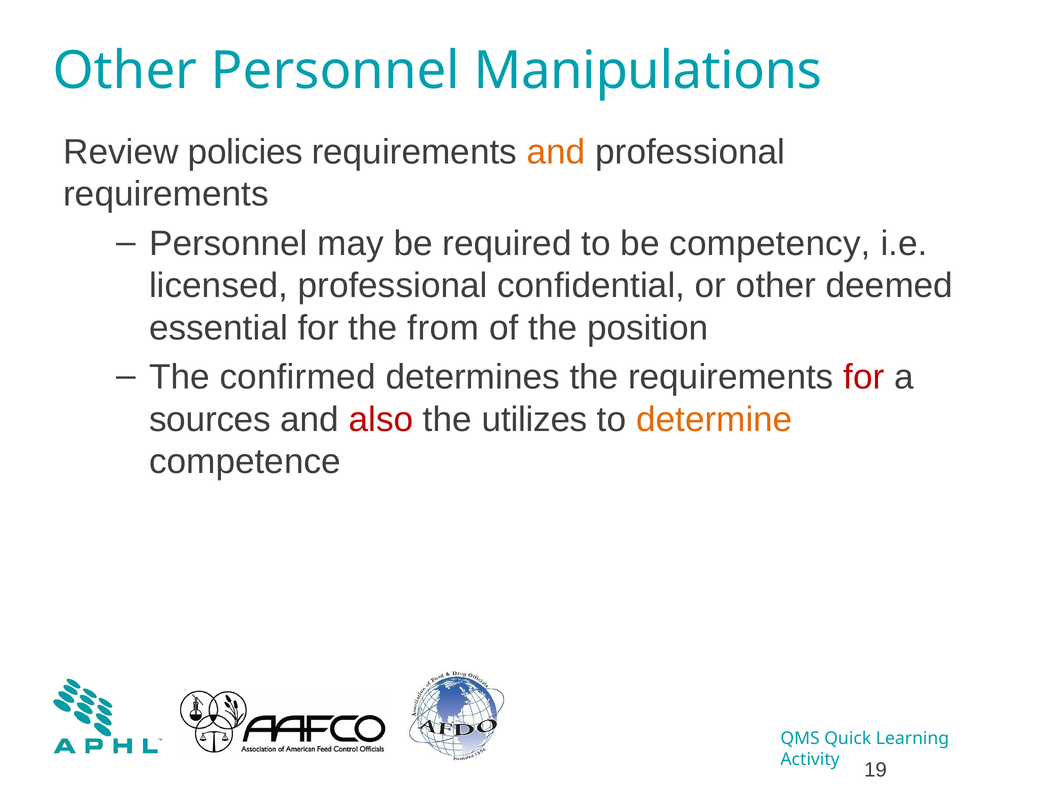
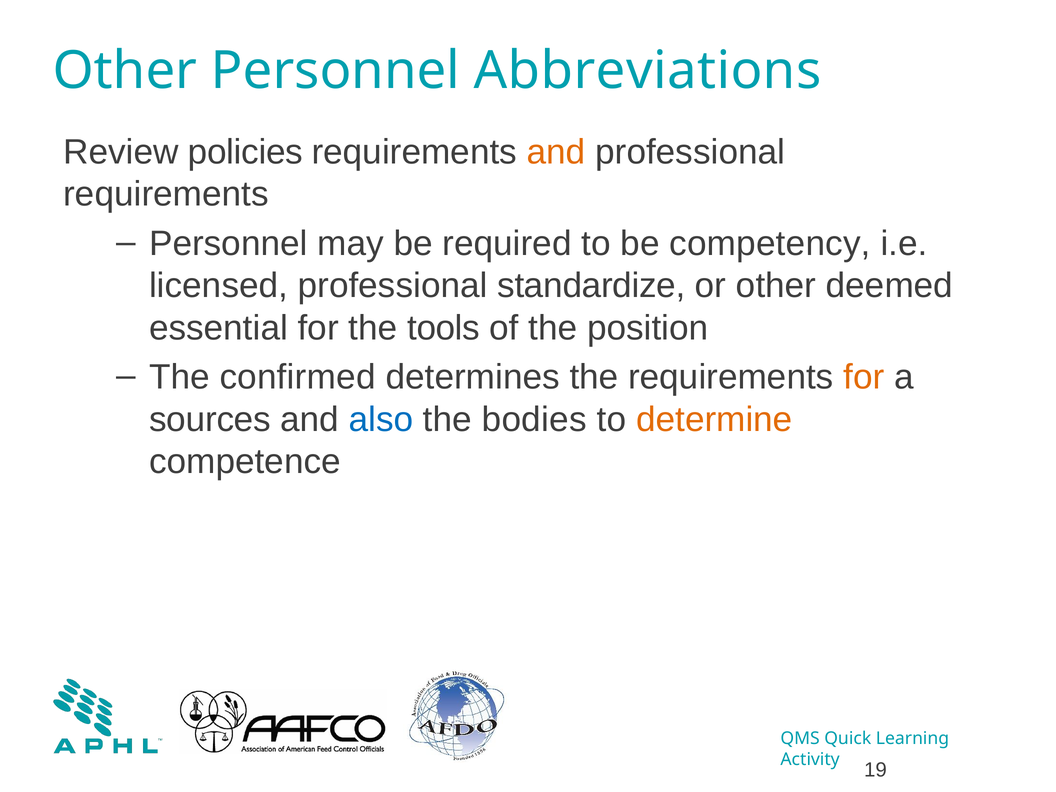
Manipulations: Manipulations -> Abbreviations (648, 71)
confidential: confidential -> standardize (591, 286)
from: from -> tools (444, 328)
for colour: red -> orange (864, 377)
also colour: red -> blue (381, 420)
utilizes: utilizes -> bodies (534, 420)
